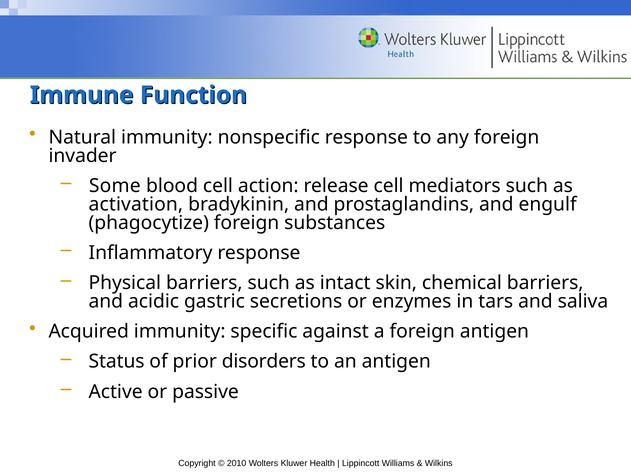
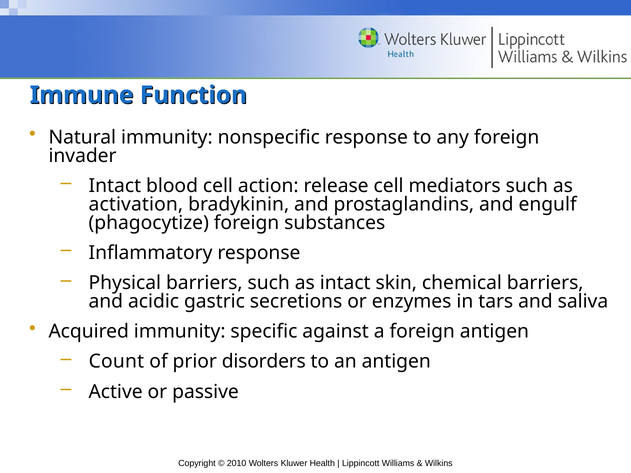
Some: Some -> Intact (115, 186)
Status: Status -> Count (116, 362)
